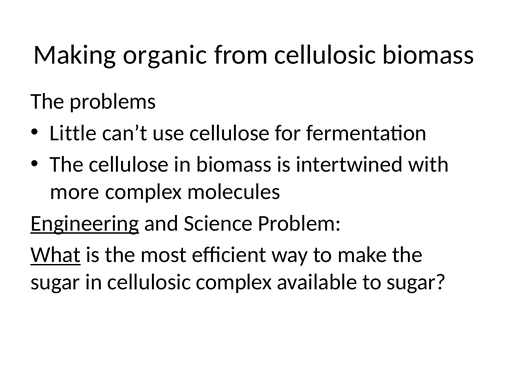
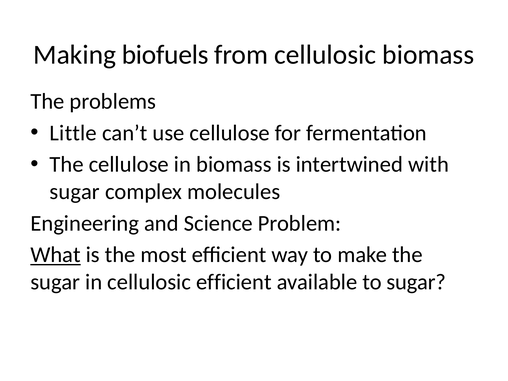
organic: organic -> biofuels (165, 55)
more: more -> sugar (75, 192)
Engineering underline: present -> none (85, 223)
cellulosic complex: complex -> efficient (234, 282)
